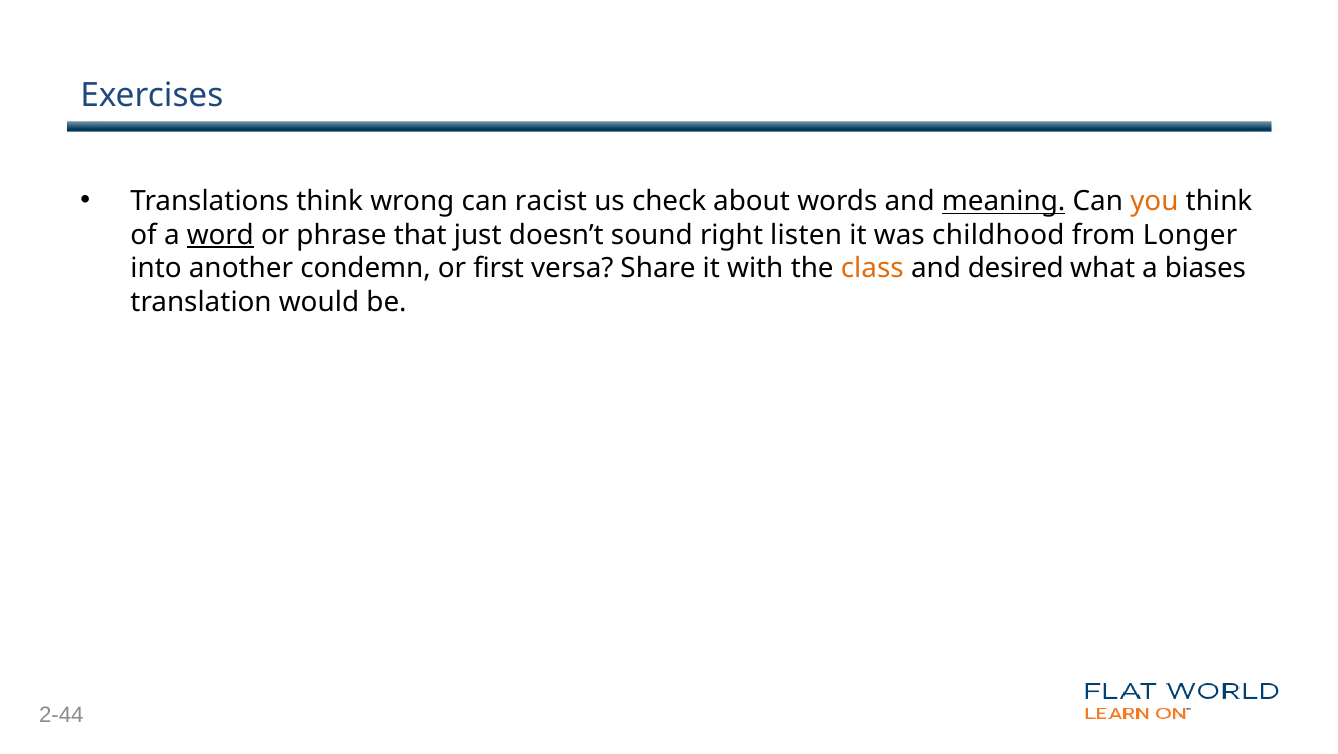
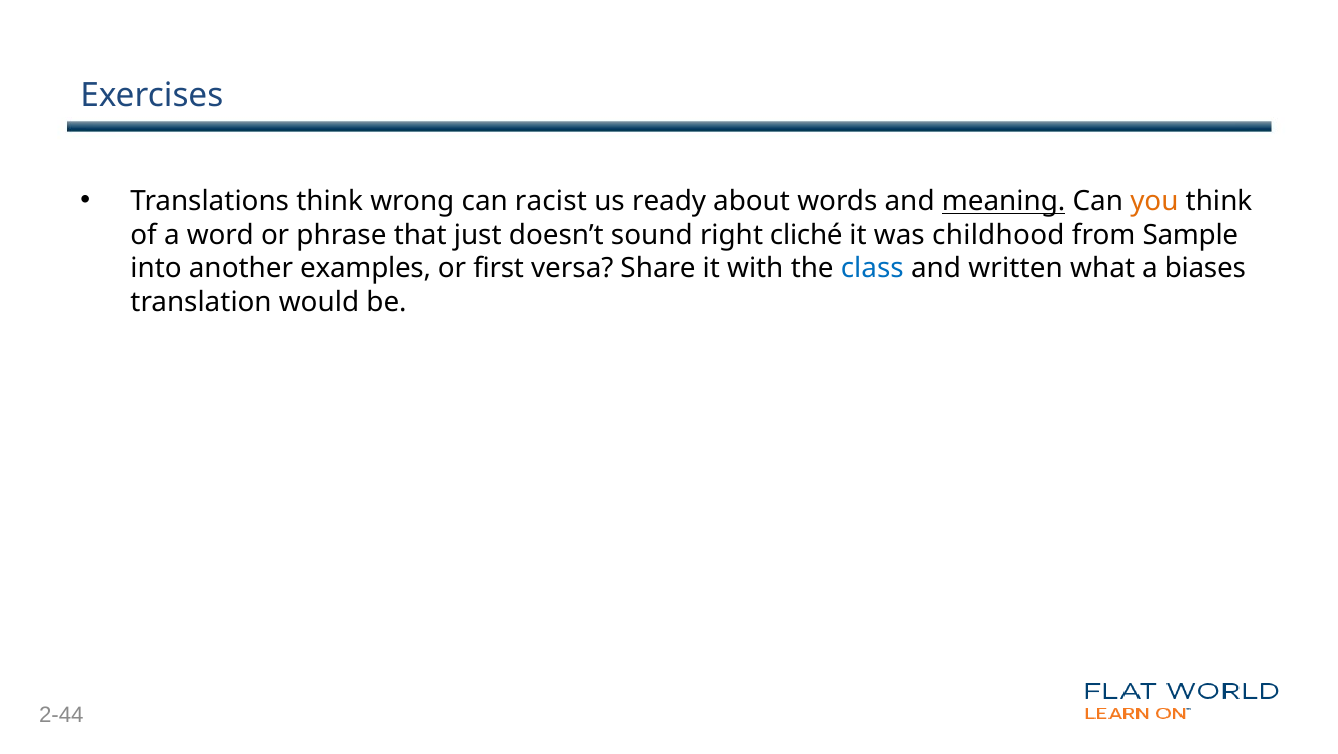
check: check -> ready (669, 201)
word underline: present -> none (220, 235)
listen: listen -> cliché (806, 235)
Longer: Longer -> Sample (1190, 235)
condemn: condemn -> examples (366, 268)
class colour: orange -> blue (872, 268)
desired: desired -> written (1016, 268)
